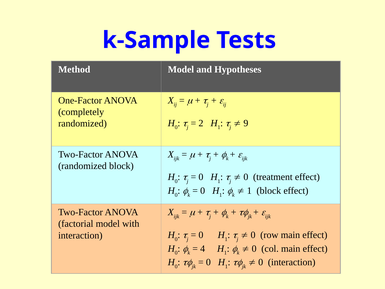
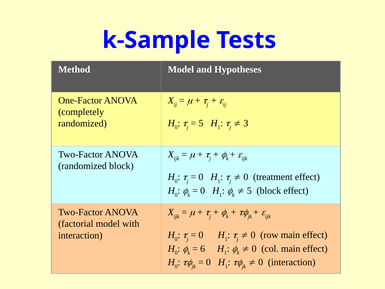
2: 2 -> 5 (201, 123)
9: 9 -> 3 (246, 123)
1: 1 -> 5 (249, 191)
4: 4 -> 6 (203, 248)
